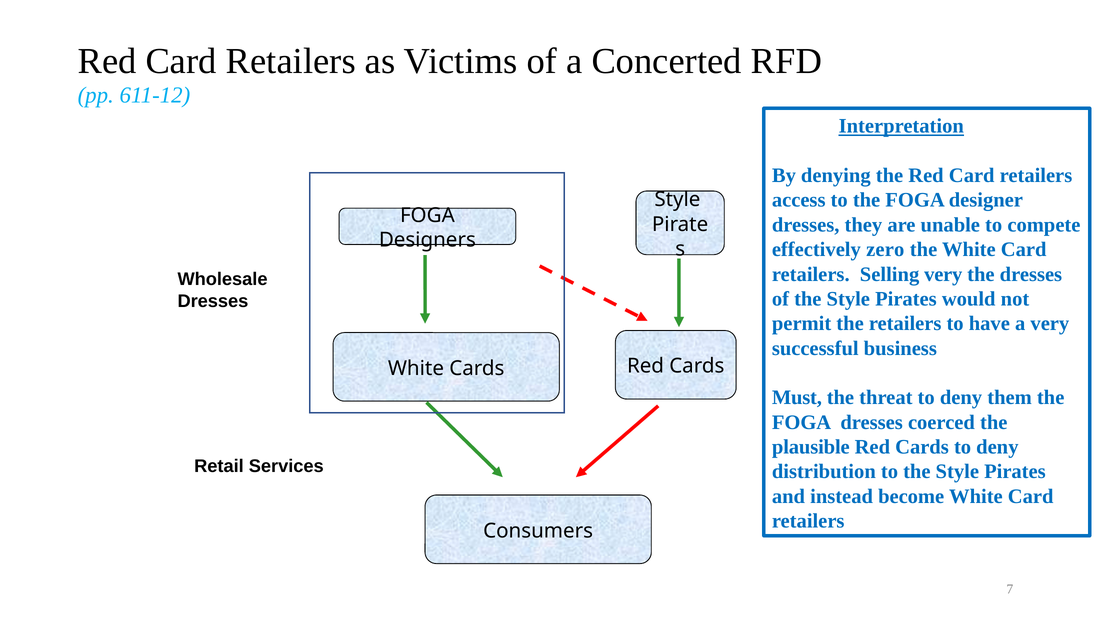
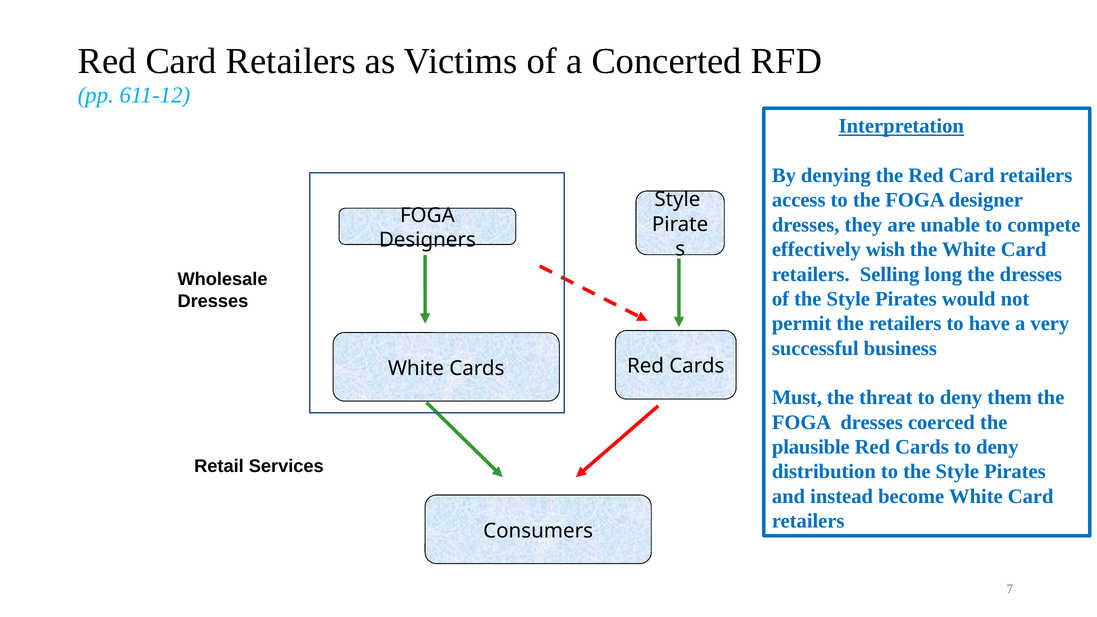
zero: zero -> wish (885, 250)
Selling very: very -> long (943, 274)
